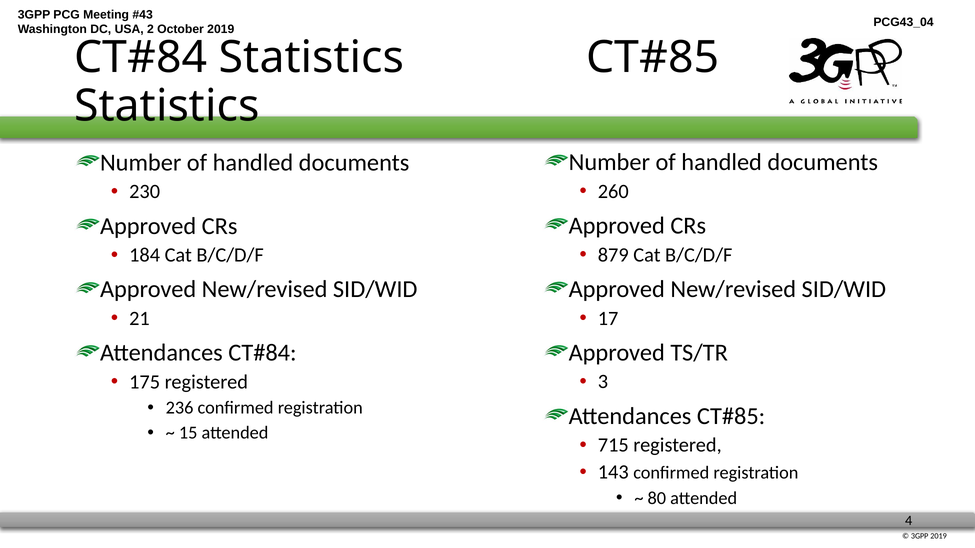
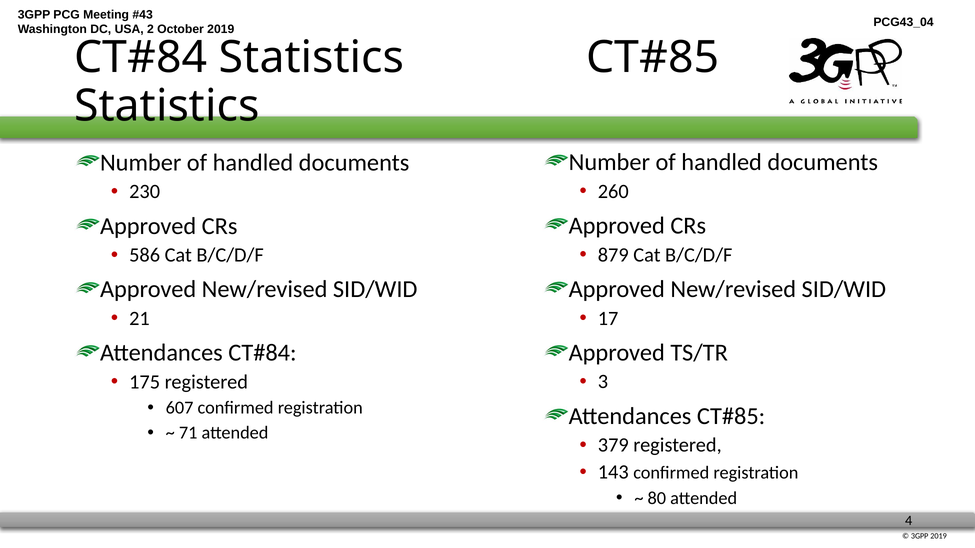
184: 184 -> 586 (145, 255)
236: 236 -> 607 (180, 408)
15: 15 -> 71 (188, 433)
715: 715 -> 379 (613, 446)
